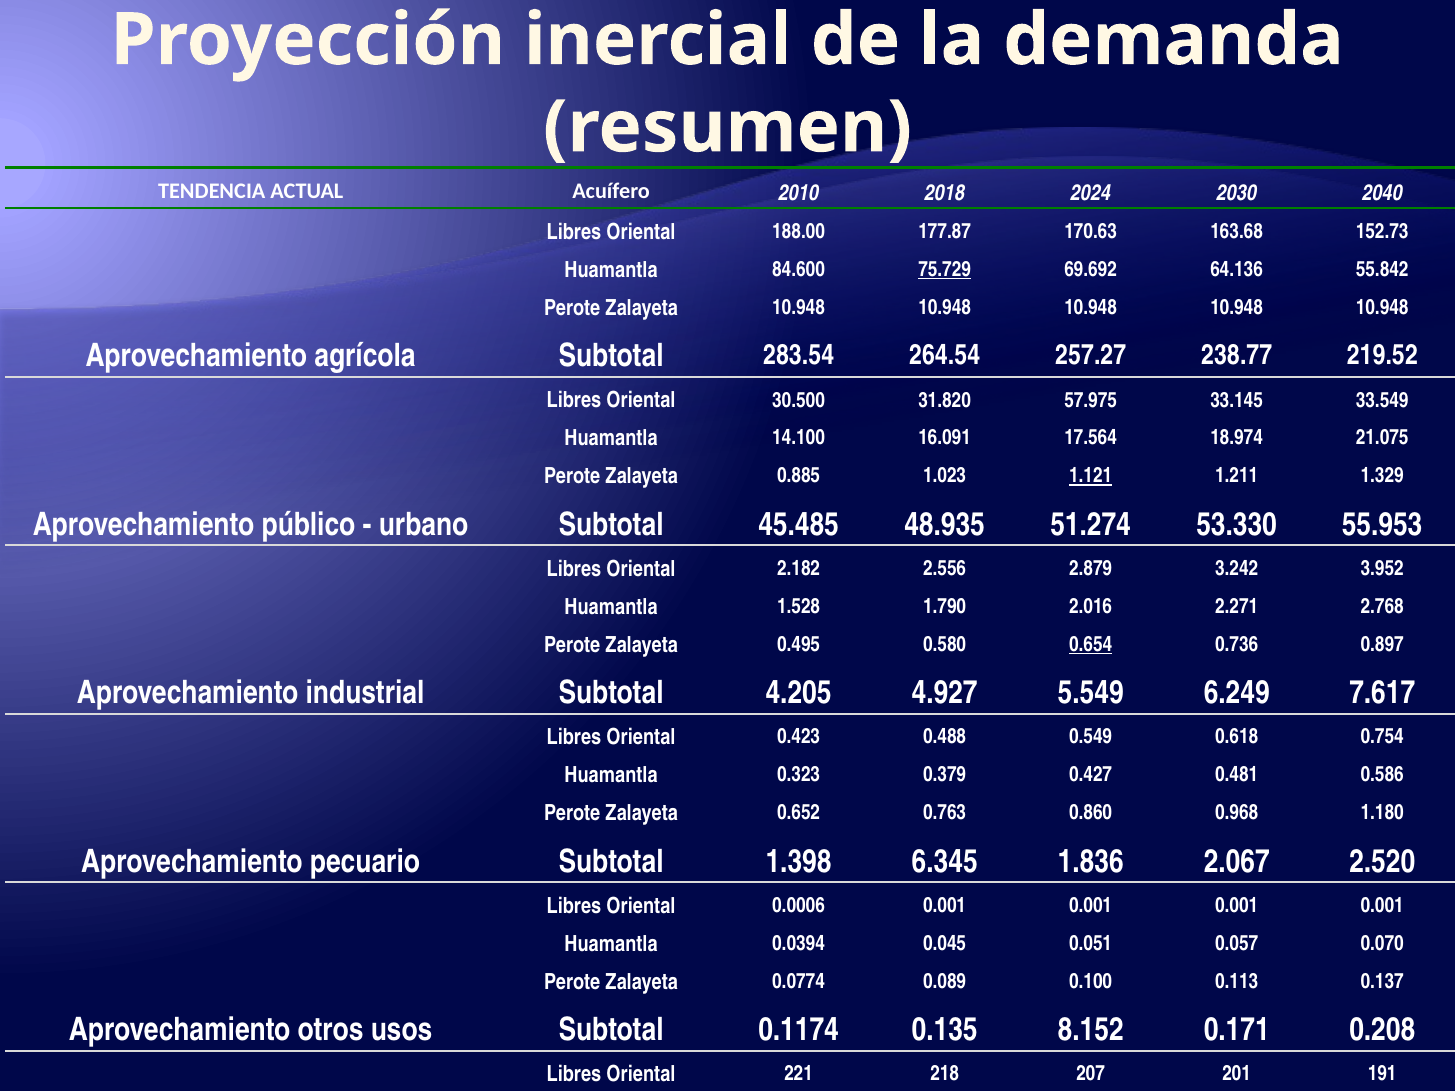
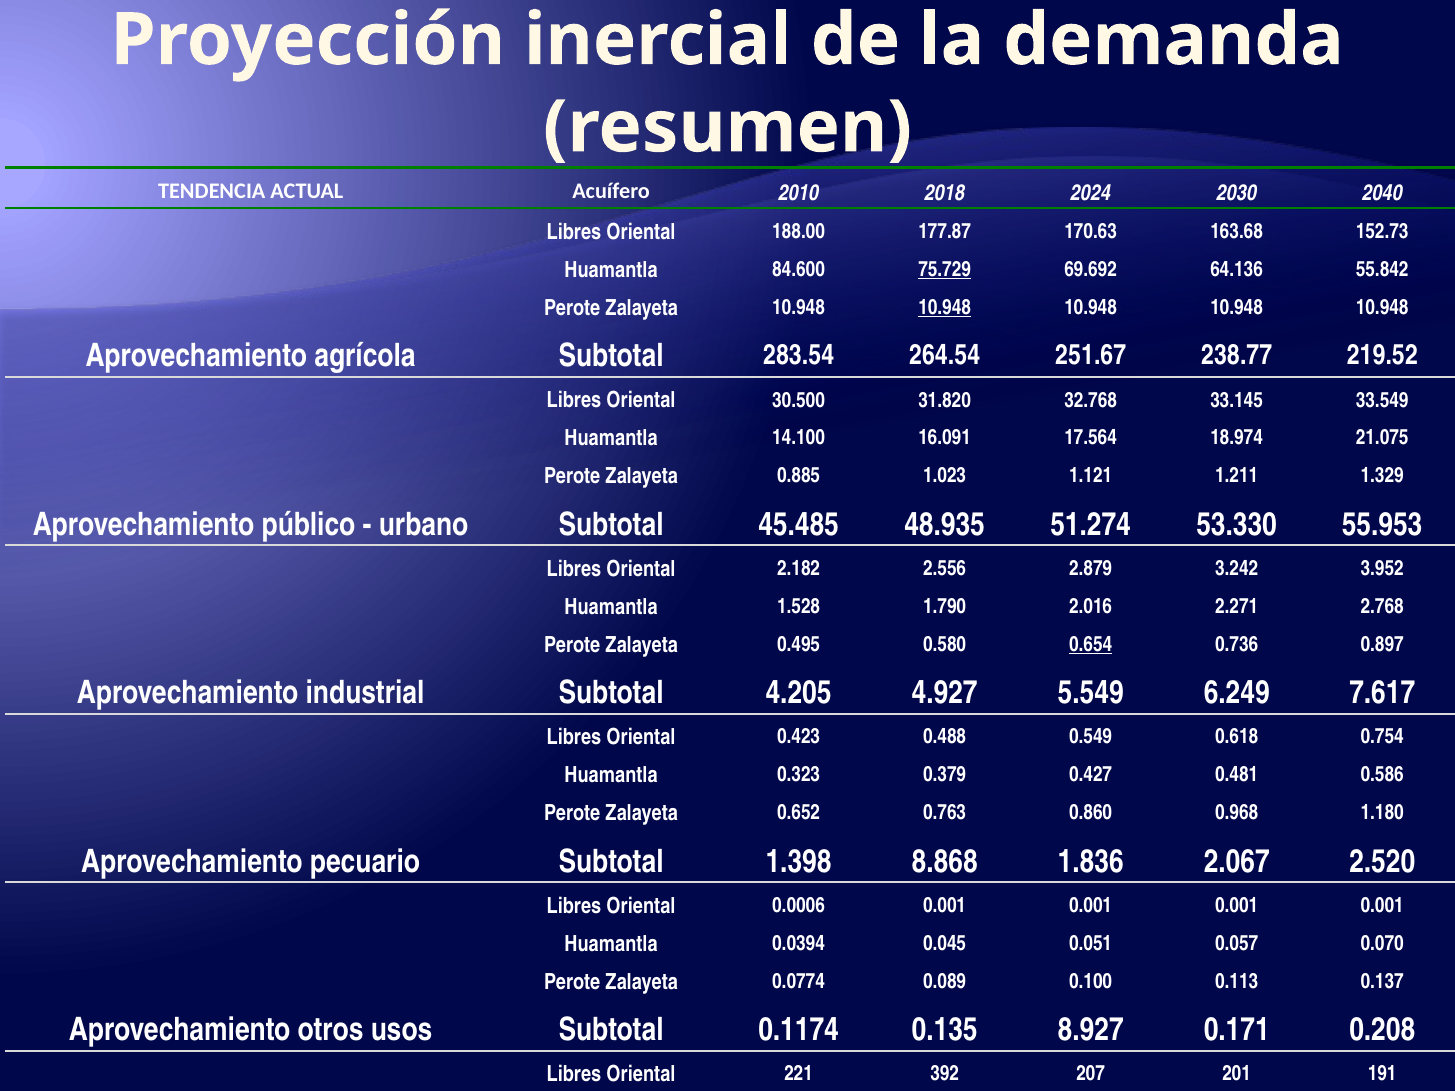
10.948 underline: none -> present (945, 307)
257.27: 257.27 -> 251.67 (1091, 355)
57.975: 57.975 -> 32.768 (1091, 400)
1.121 underline: present -> none (1091, 476)
6.345: 6.345 -> 8.868 (945, 862)
8.152: 8.152 -> 8.927 (1091, 1030)
218: 218 -> 392 (945, 1074)
